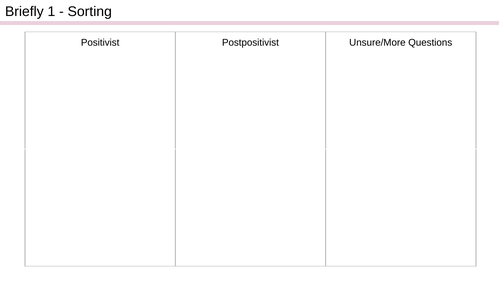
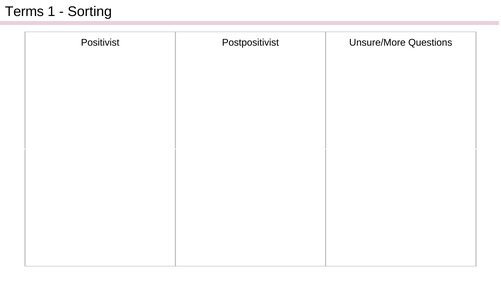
Briefly: Briefly -> Terms (24, 11)
